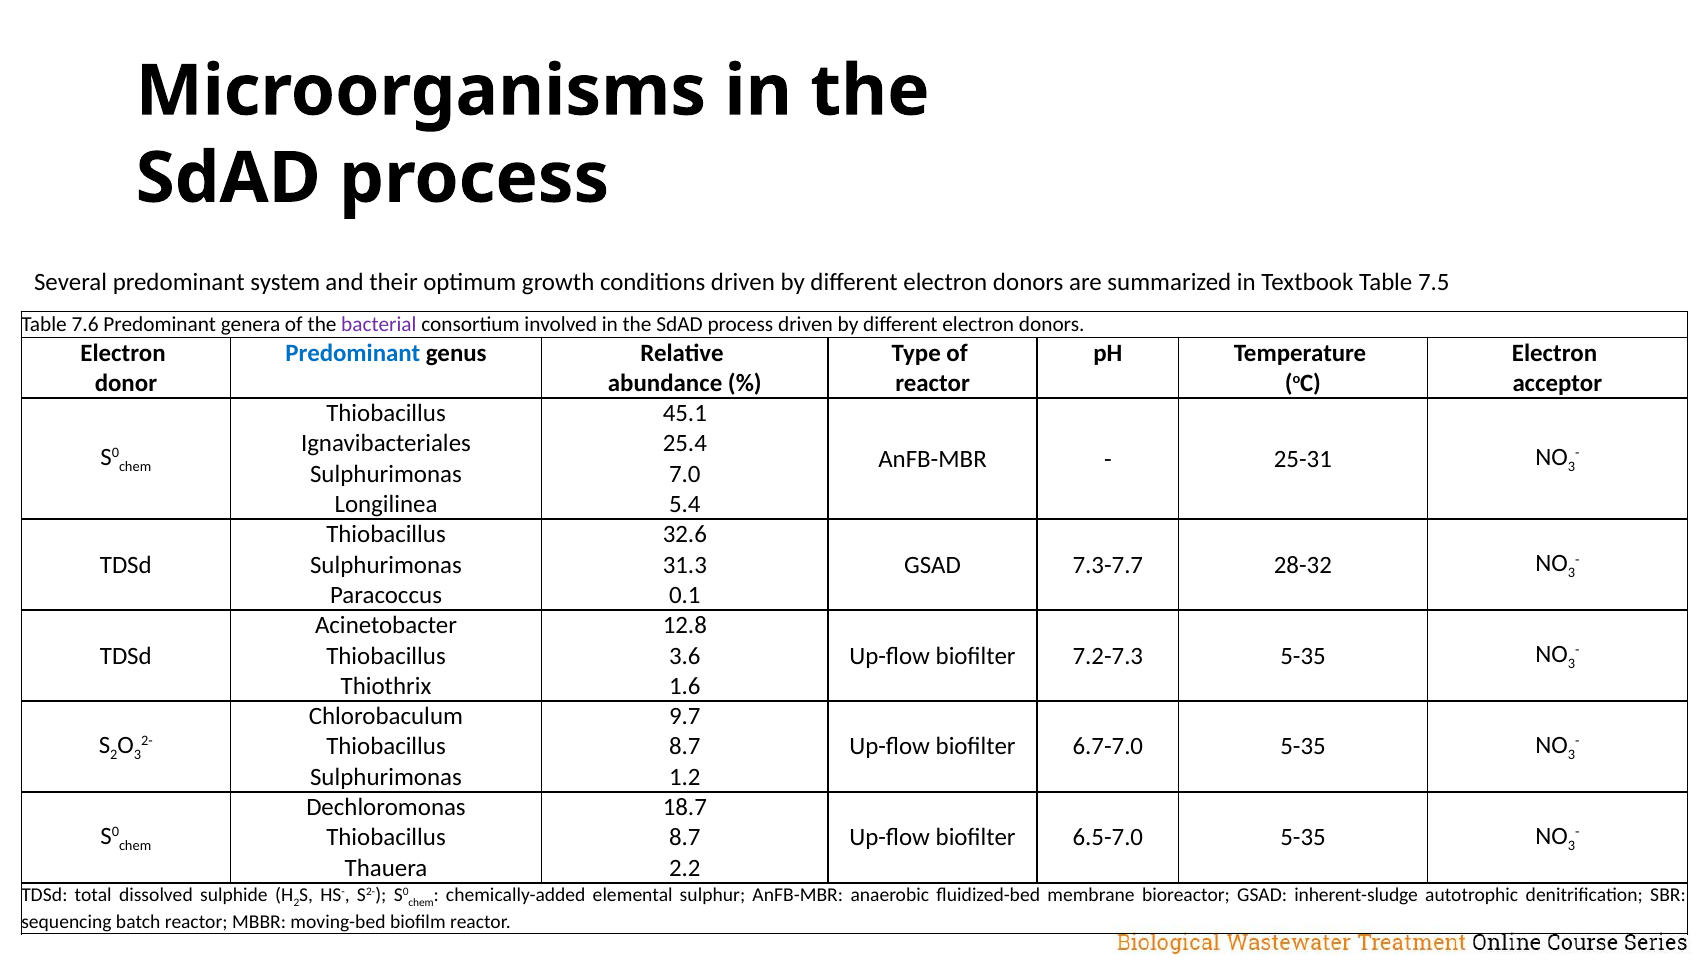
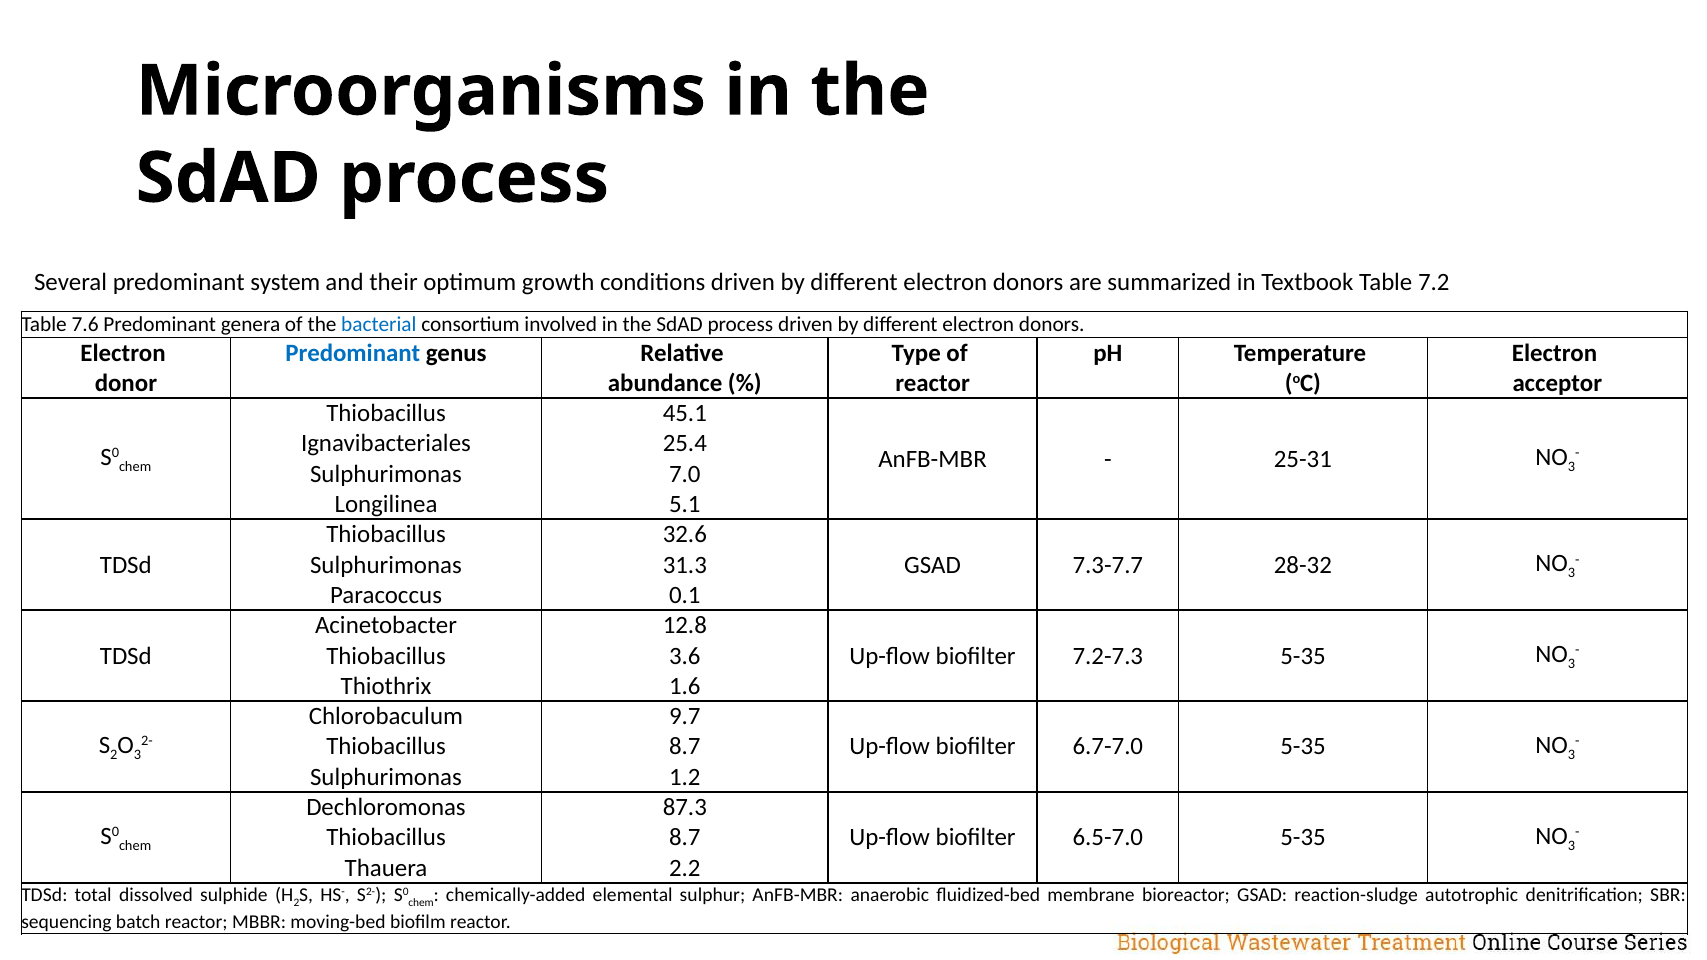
7.5: 7.5 -> 7.2 (1434, 282)
bacterial colour: purple -> blue (379, 325)
5.4: 5.4 -> 5.1 (685, 504)
18.7: 18.7 -> 87.3 (685, 808)
inherent-sludge: inherent-sludge -> reaction-sludge (1356, 895)
